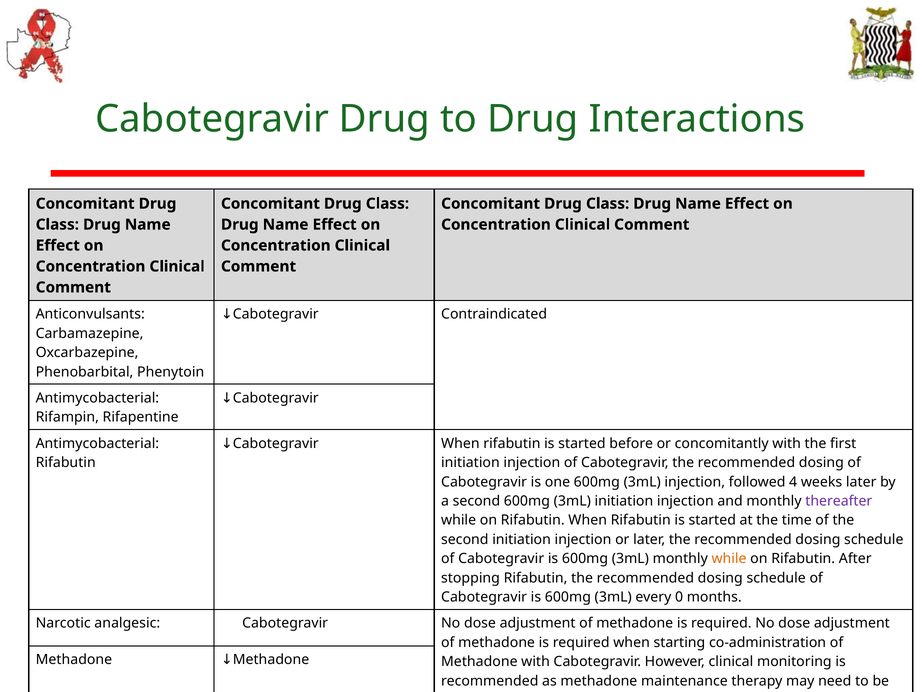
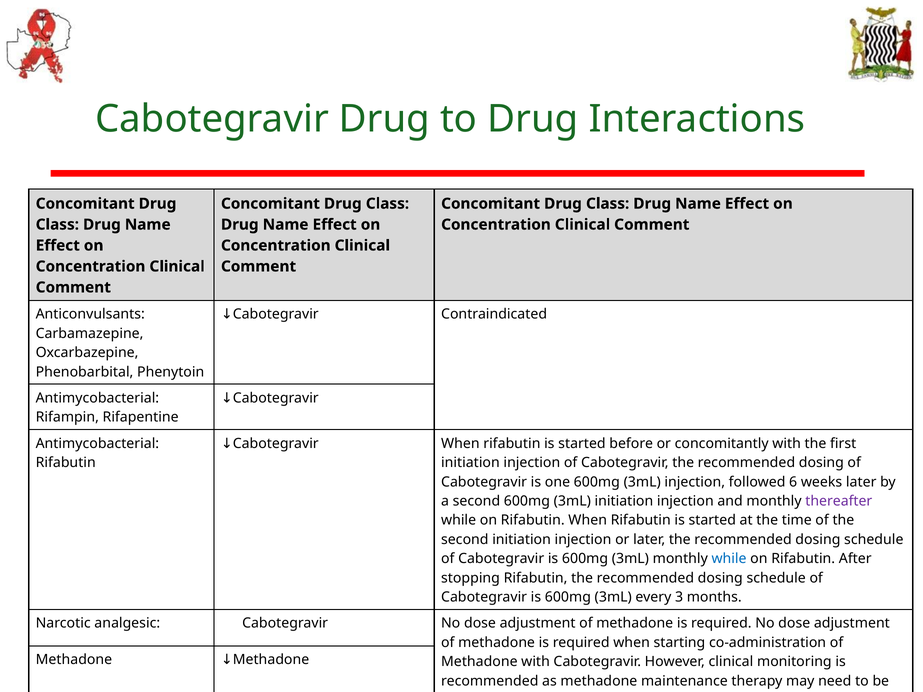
4: 4 -> 6 (793, 482)
while colour: orange -> blue (729, 559)
0: 0 -> 3 (679, 597)
